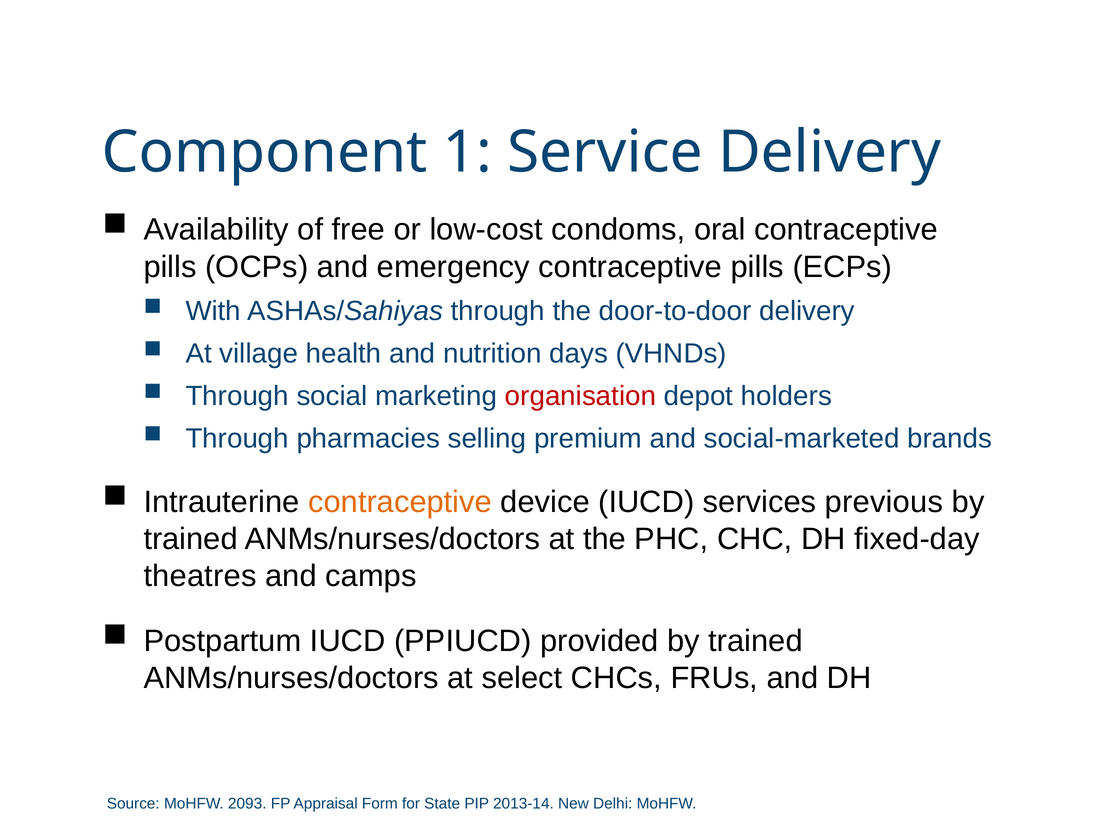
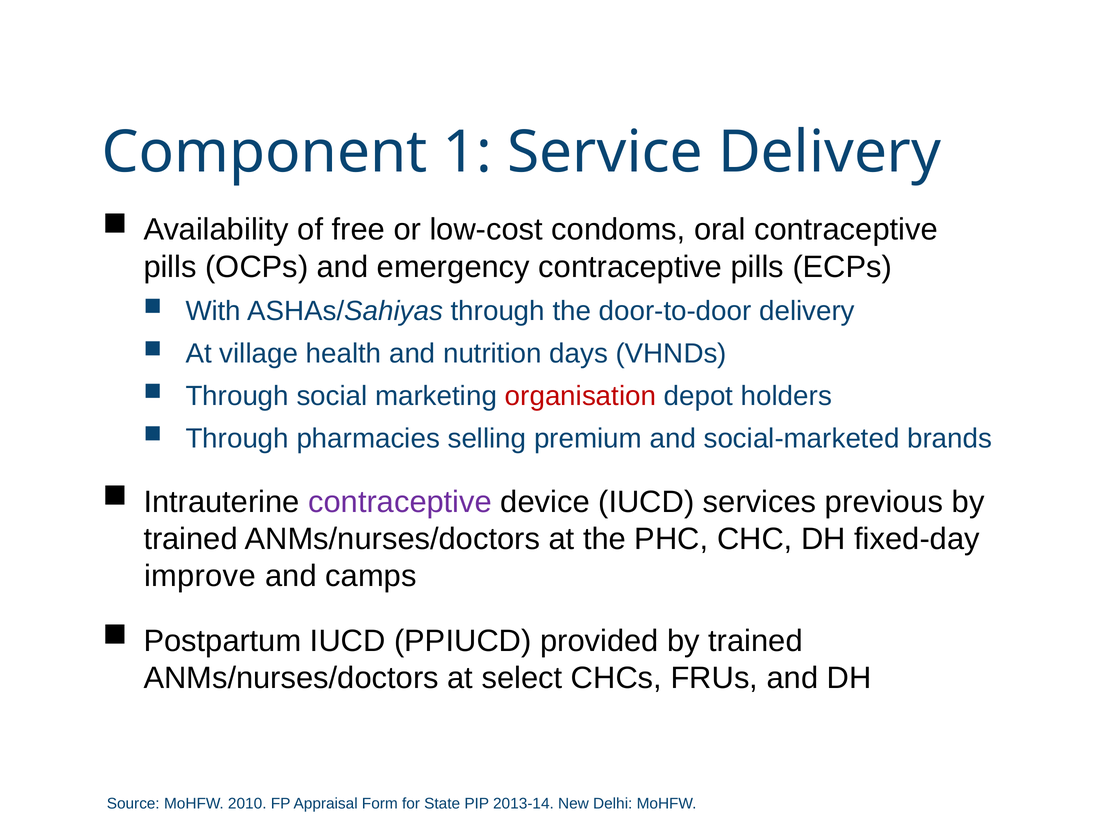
contraceptive colour: orange -> purple (400, 502)
theatres: theatres -> improve (200, 576)
2093: 2093 -> 2010 (247, 804)
